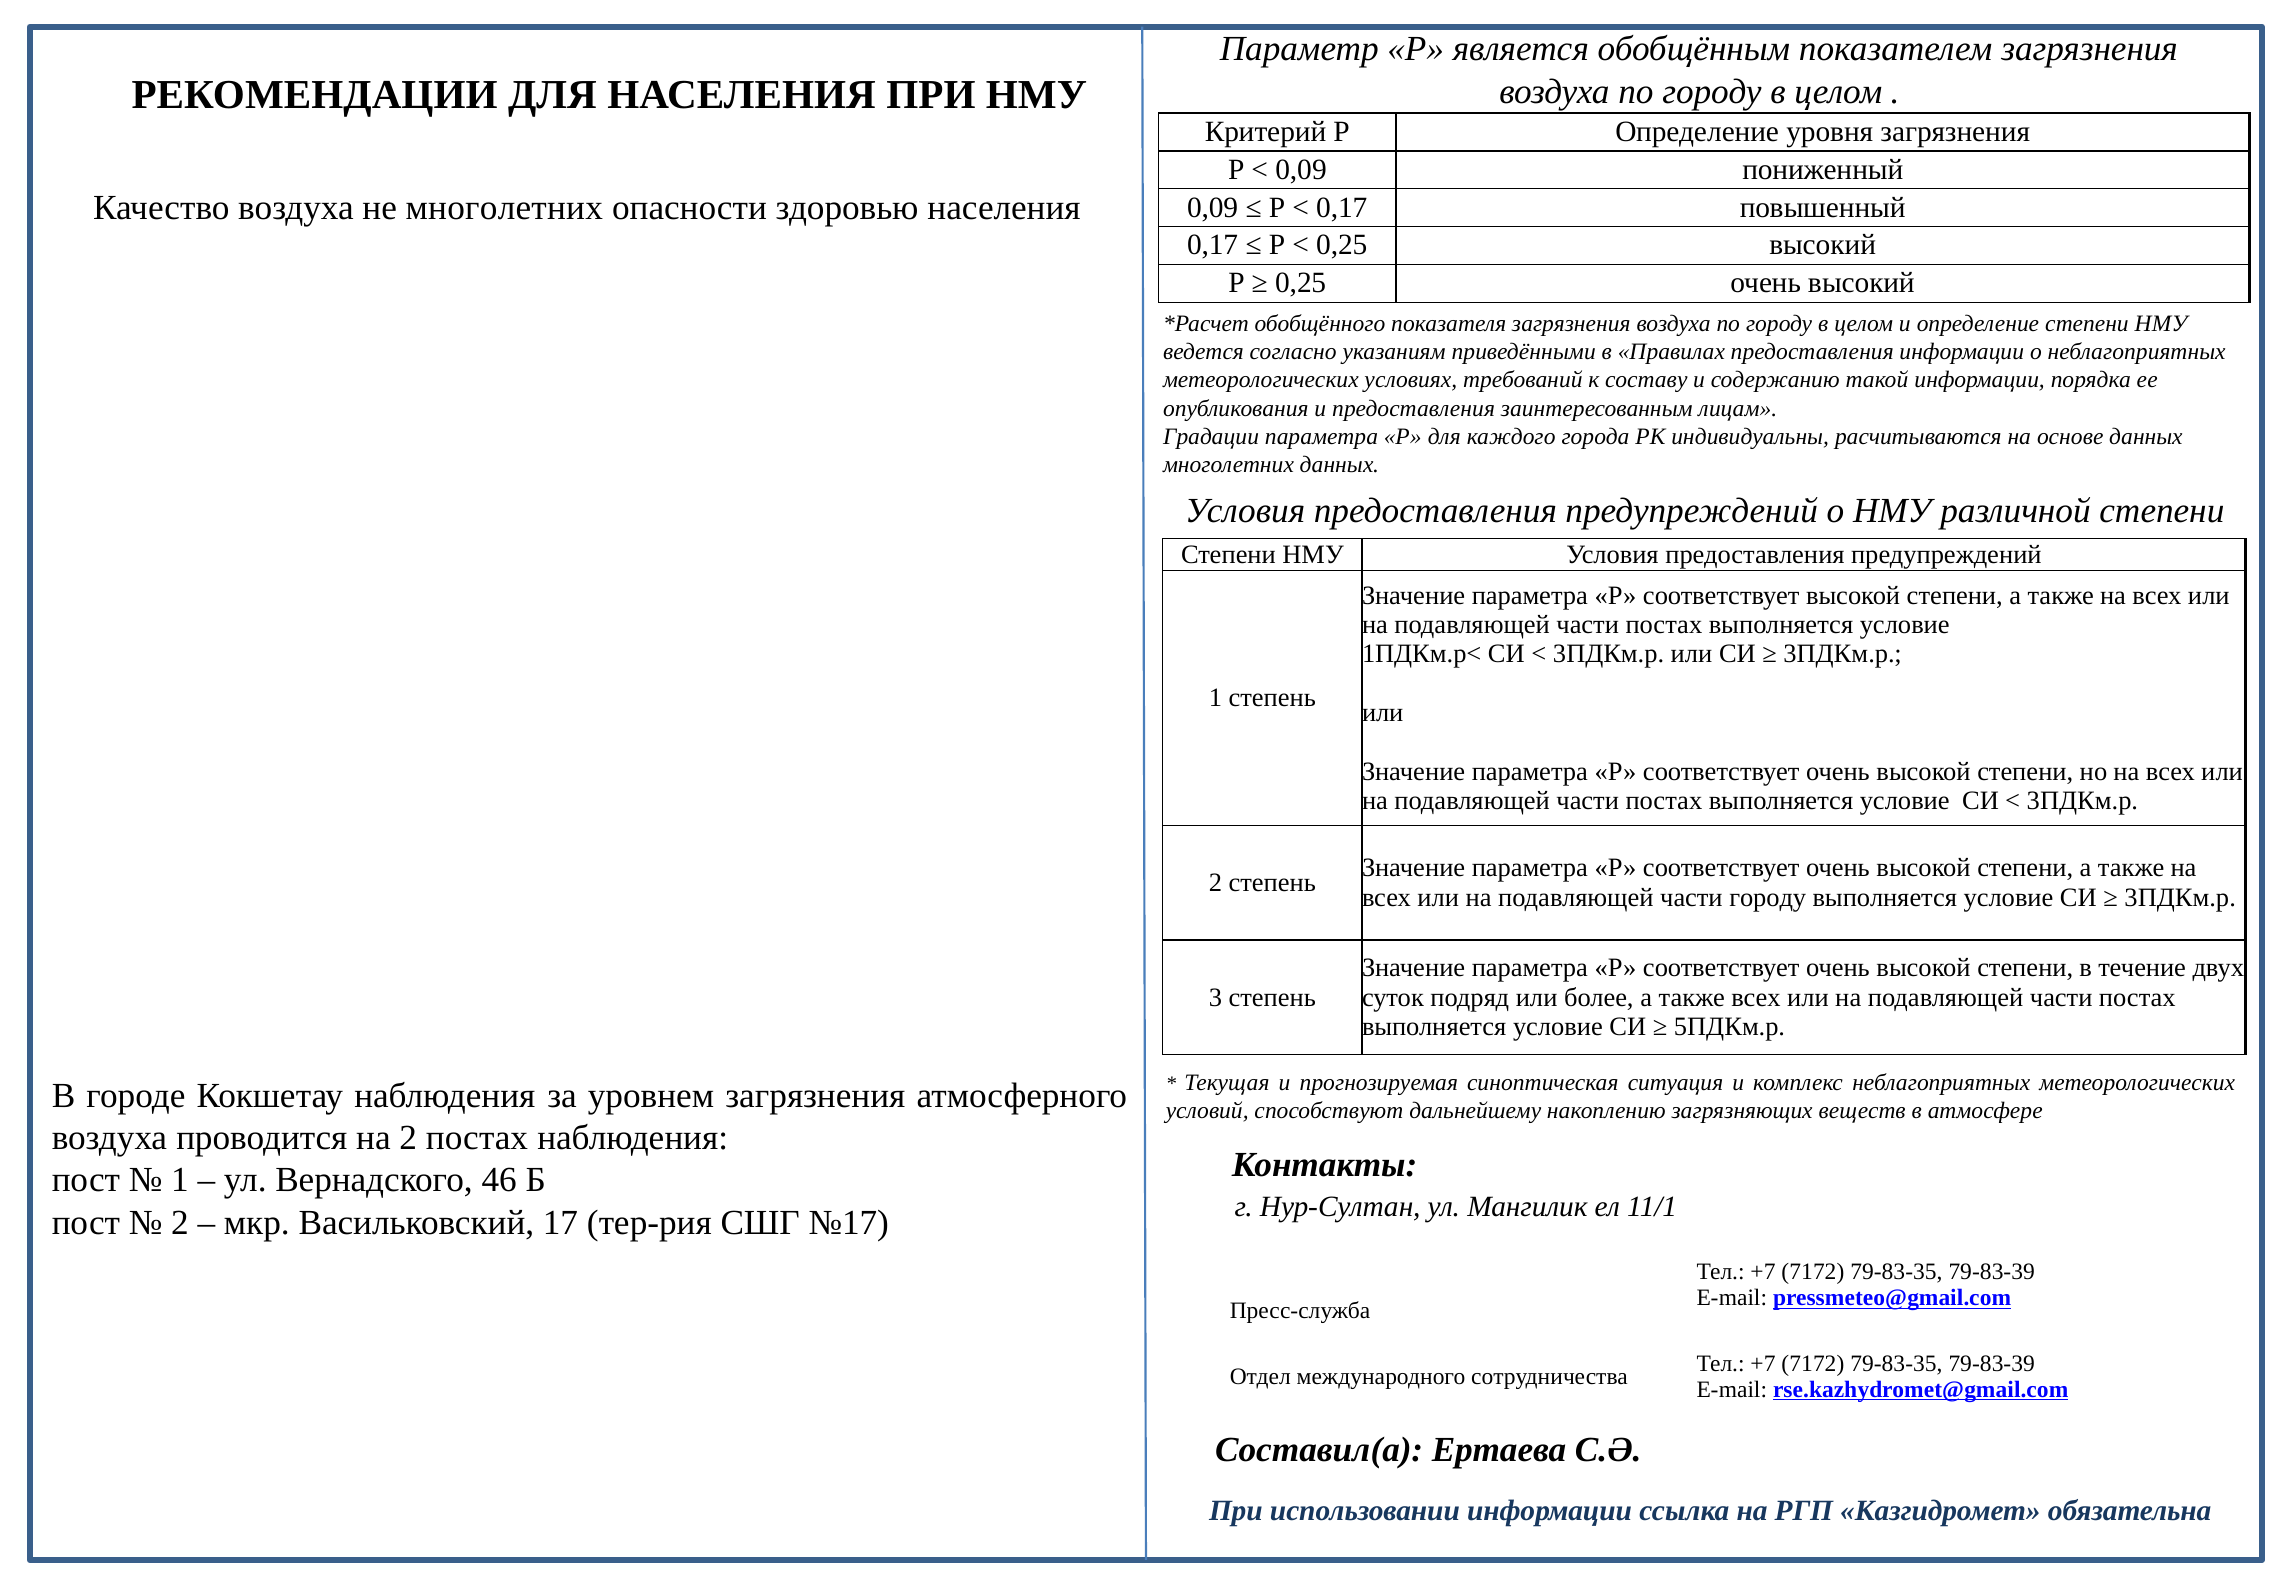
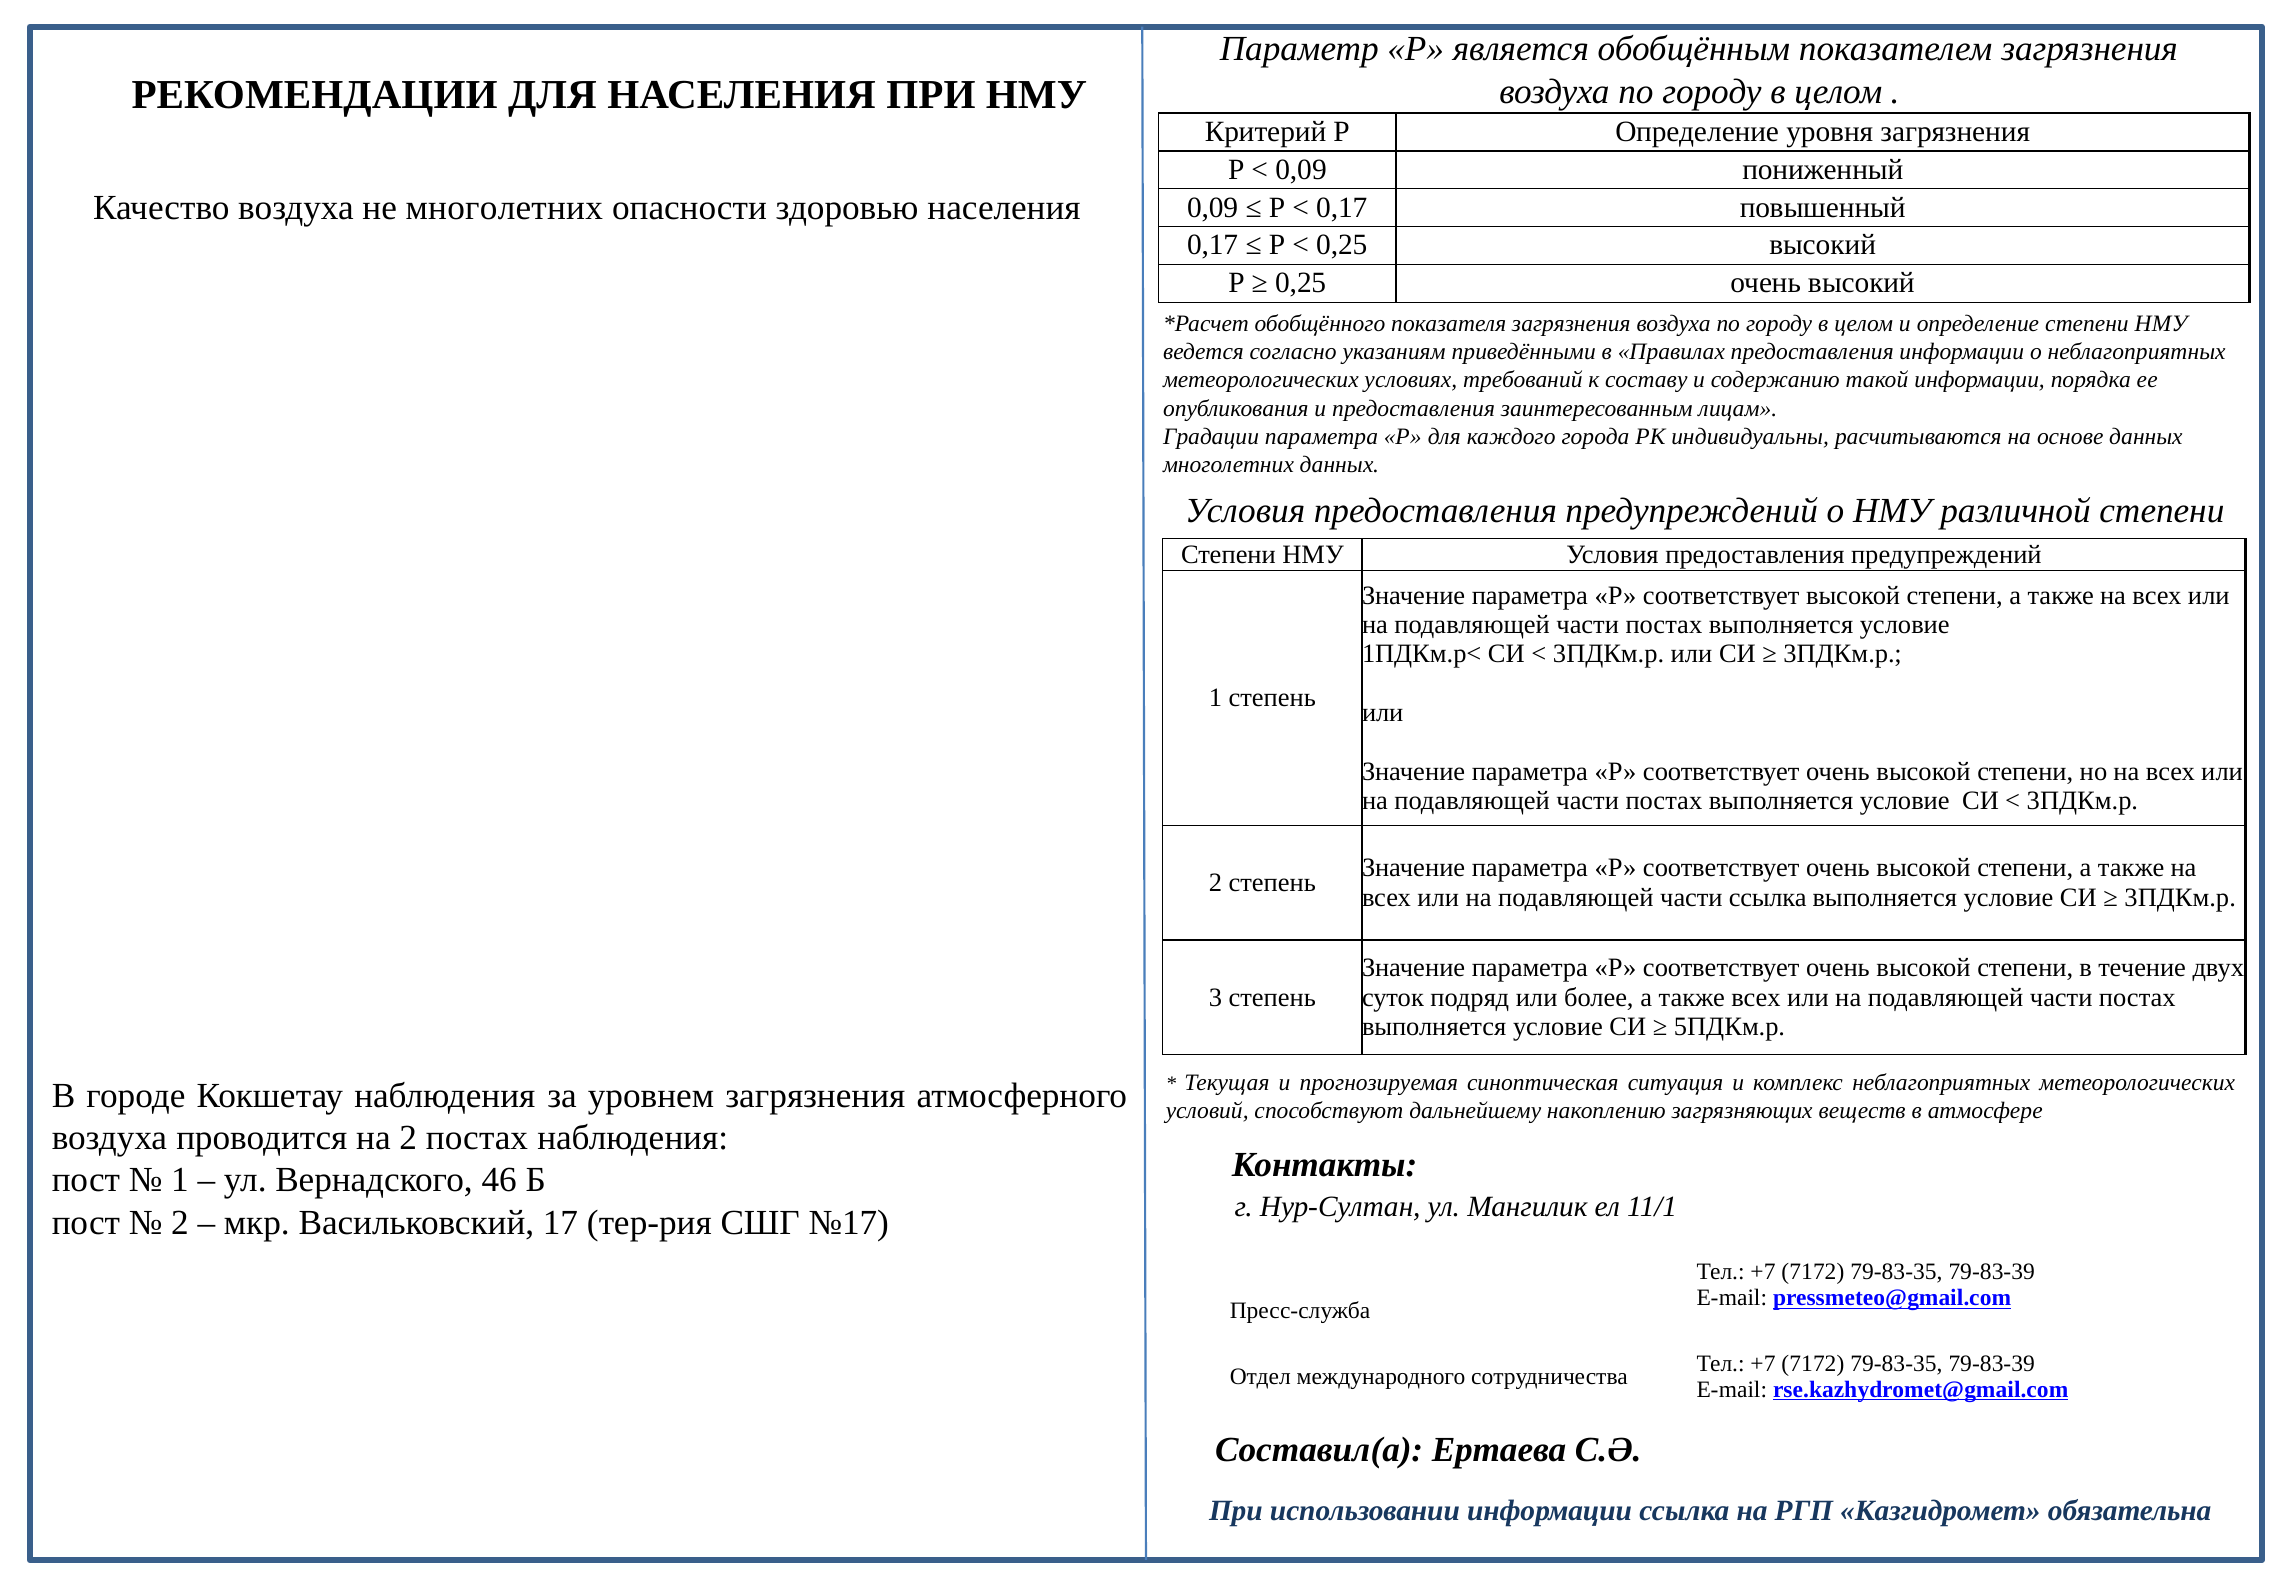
части городу: городу -> ссылка (1768, 897)
